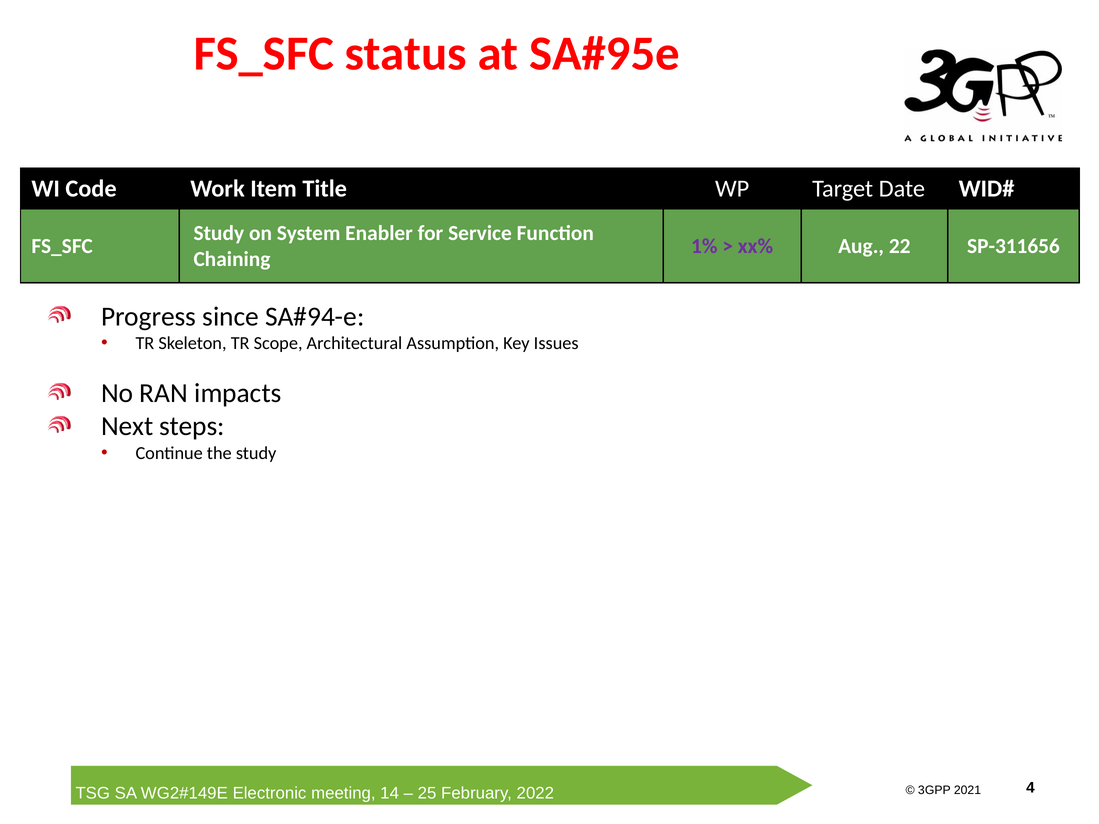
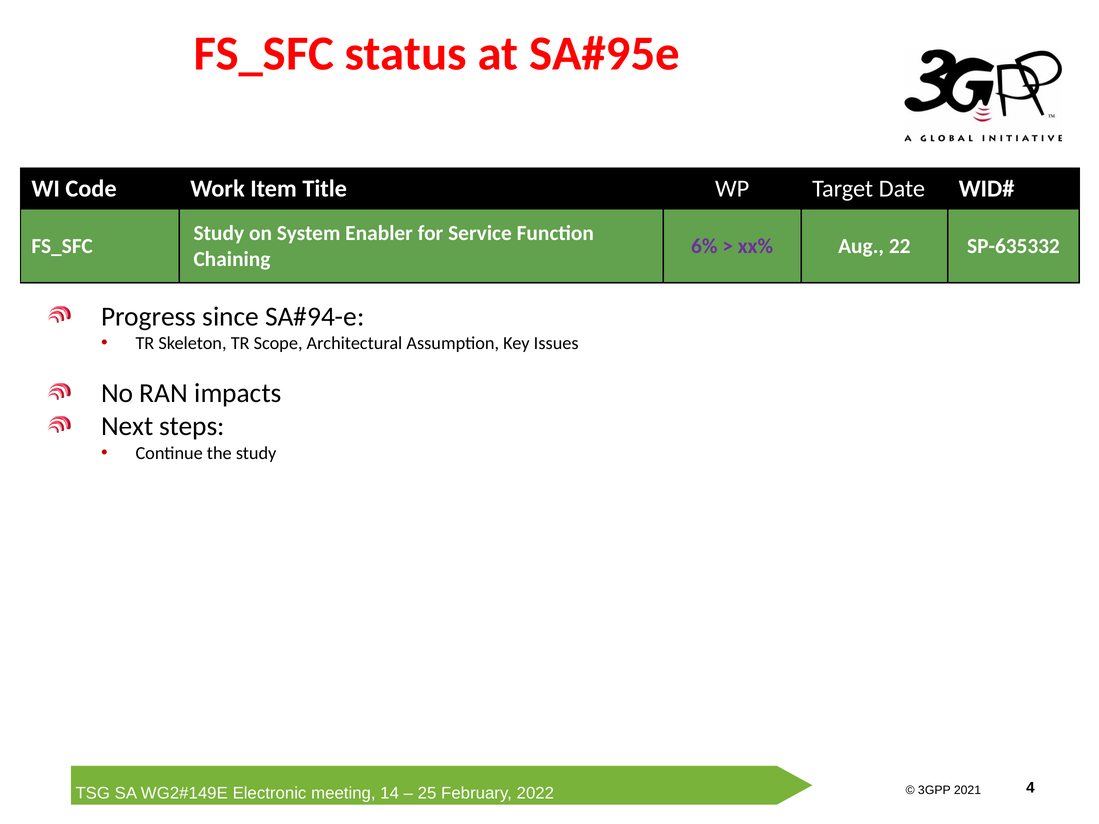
1%: 1% -> 6% (704, 246)
SP-311656: SP-311656 -> SP-635332 (1013, 246)
